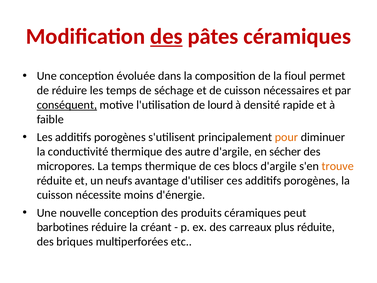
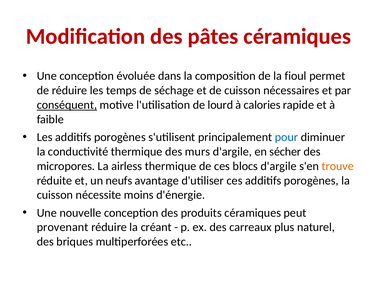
des underline: present -> none (166, 36)
densité: densité -> calories (262, 105)
pour colour: orange -> blue (286, 137)
autre: autre -> murs (198, 151)
La temps: temps -> airless (127, 166)
barbotines: barbotines -> provenant (63, 227)
plus réduite: réduite -> naturel (316, 227)
